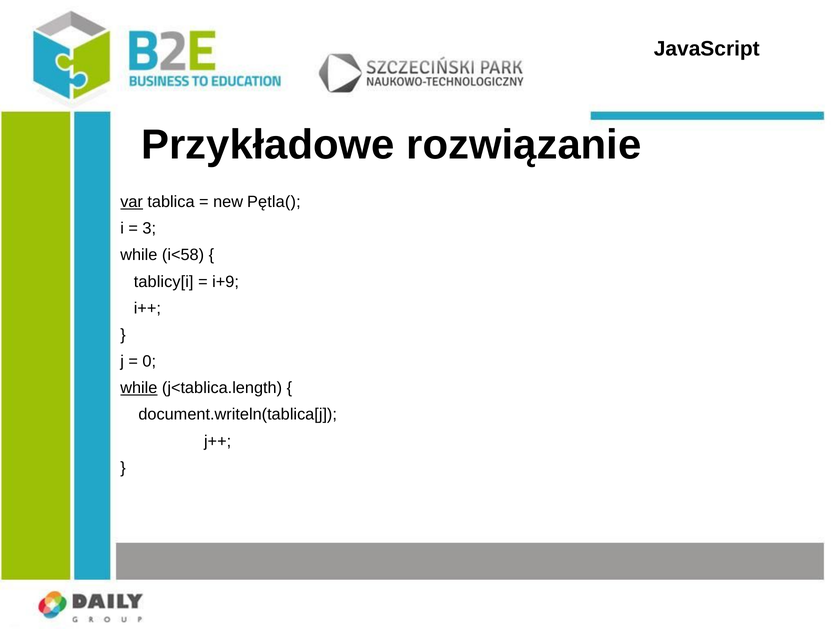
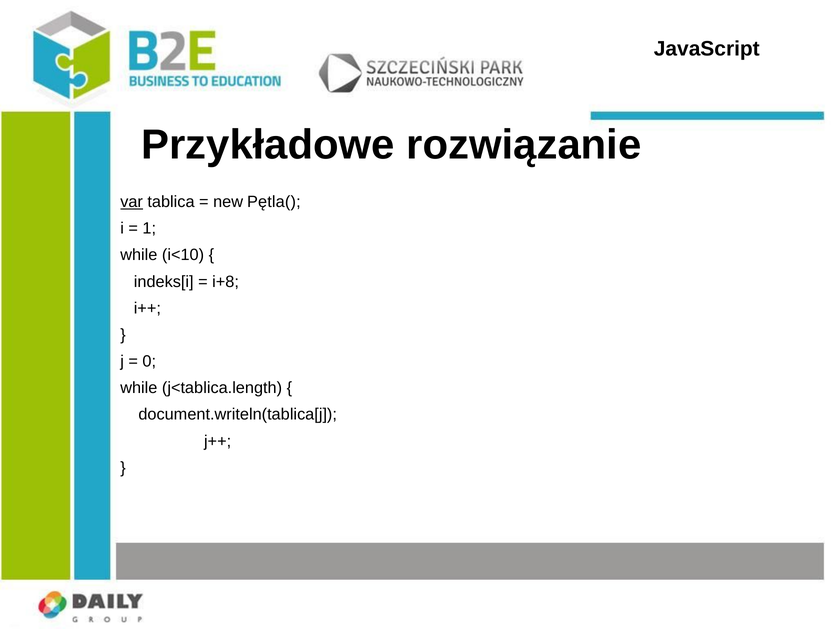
3: 3 -> 1 (149, 228)
i<58: i<58 -> i<10 (183, 255)
tablicy[i: tablicy[i -> indeks[i (164, 281)
i+9: i+9 -> i+8 (226, 281)
while underline: present -> none (139, 388)
